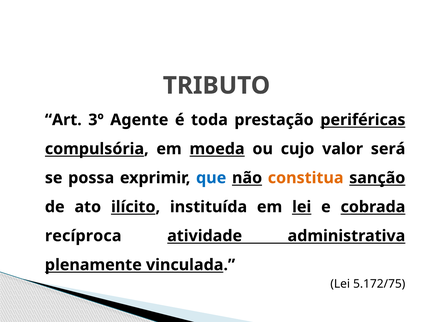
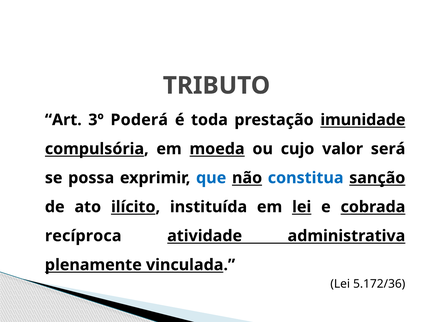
Agente: Agente -> Poderá (139, 120)
periféricas: periféricas -> imunidade (363, 120)
constitua colour: orange -> blue (306, 178)
5.172/75: 5.172/75 -> 5.172/36 (379, 284)
